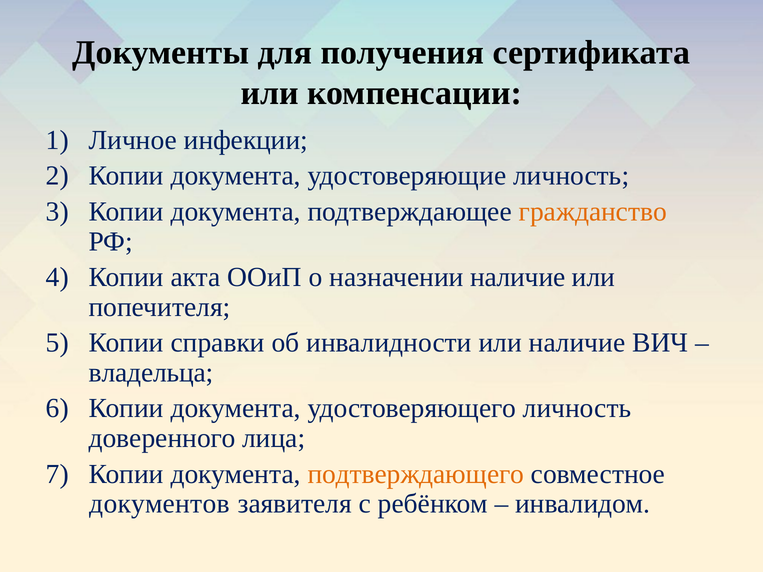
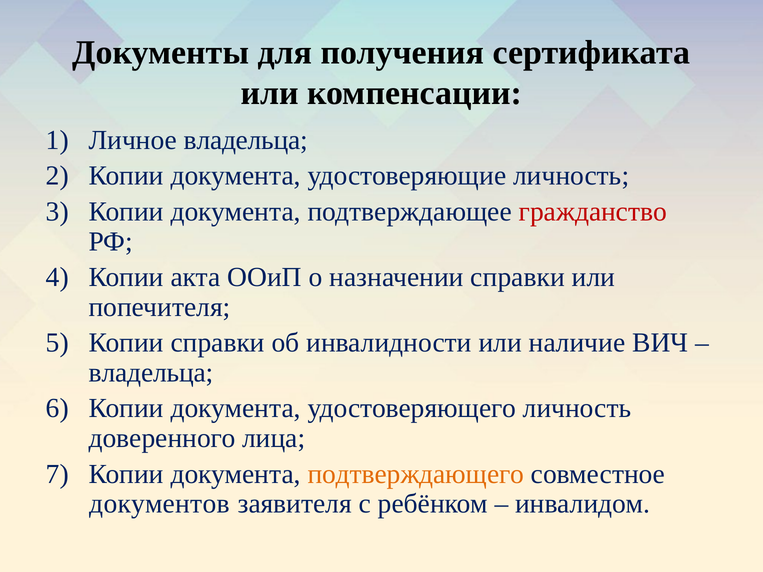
Личное инфекции: инфекции -> владельца (246, 140)
гражданство colour: orange -> red (593, 212)
назначении наличие: наличие -> справки (518, 277)
